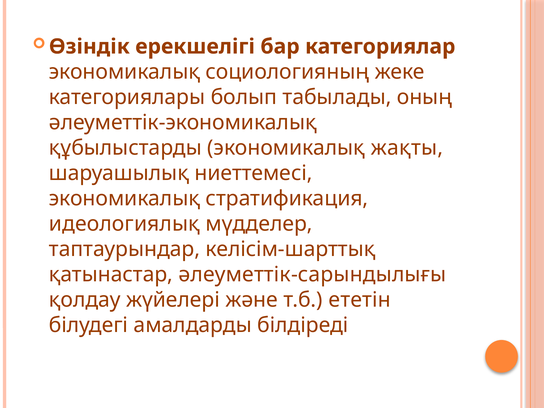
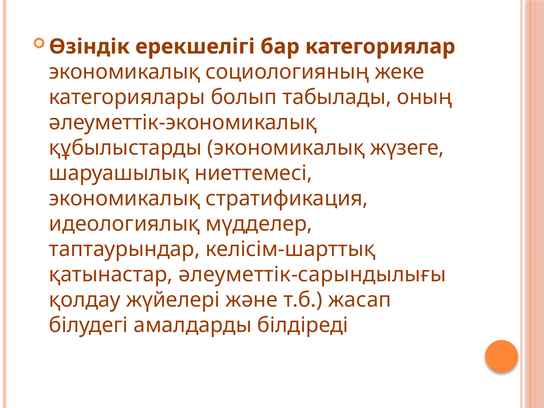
жақты: жақты -> жүзеге (407, 148)
ететін: ететін -> жасап (360, 300)
